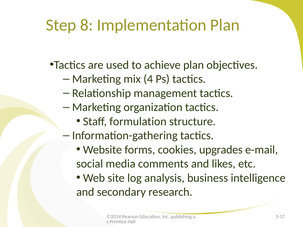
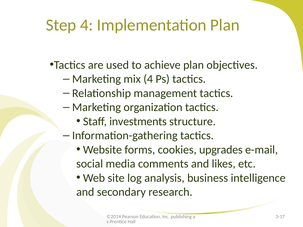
Step 8: 8 -> 4 (87, 25)
formulation: formulation -> investments (138, 122)
